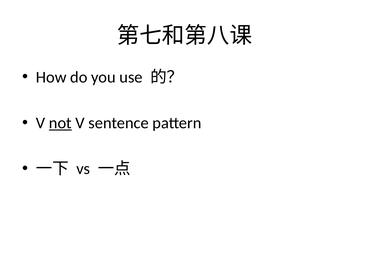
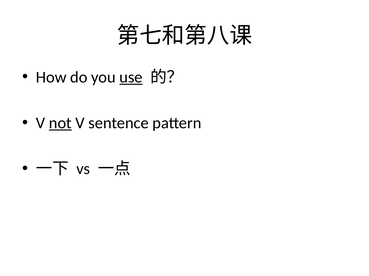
use underline: none -> present (131, 77)
